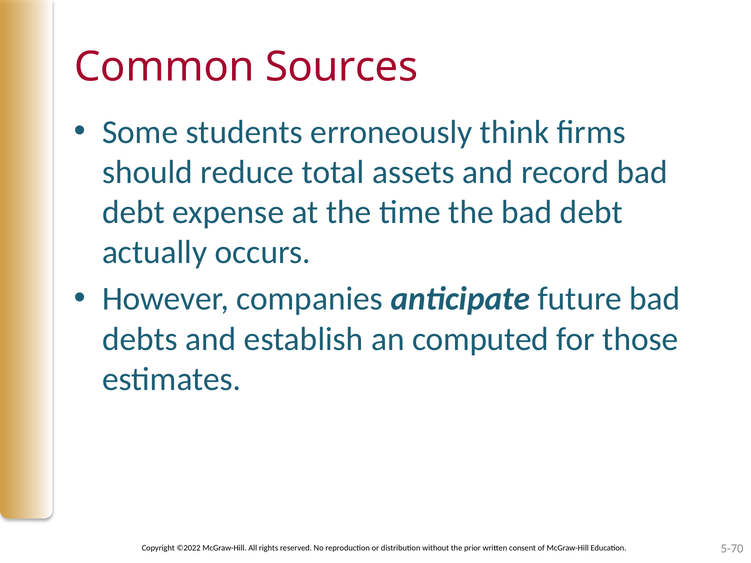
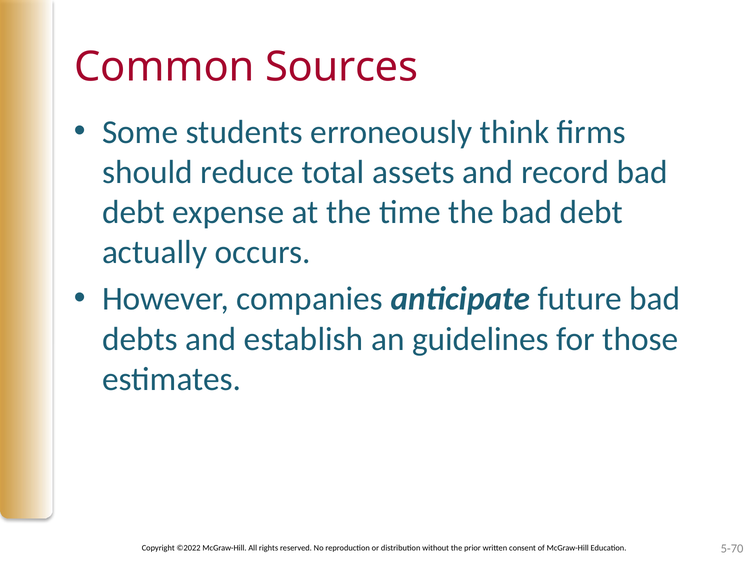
computed: computed -> guidelines (480, 339)
